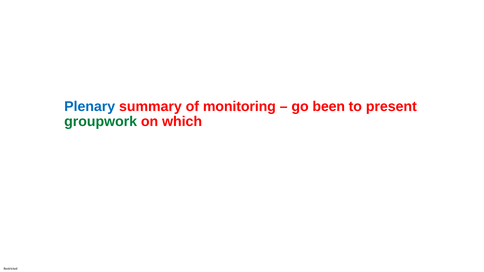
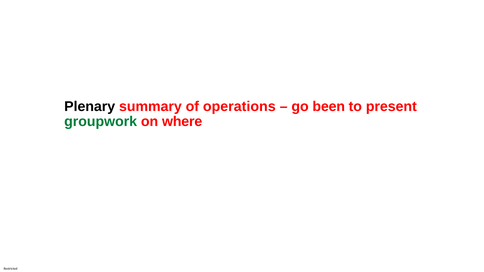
Plenary colour: blue -> black (90, 107)
monitoring: monitoring -> operations (239, 107)
which: which -> where (182, 122)
